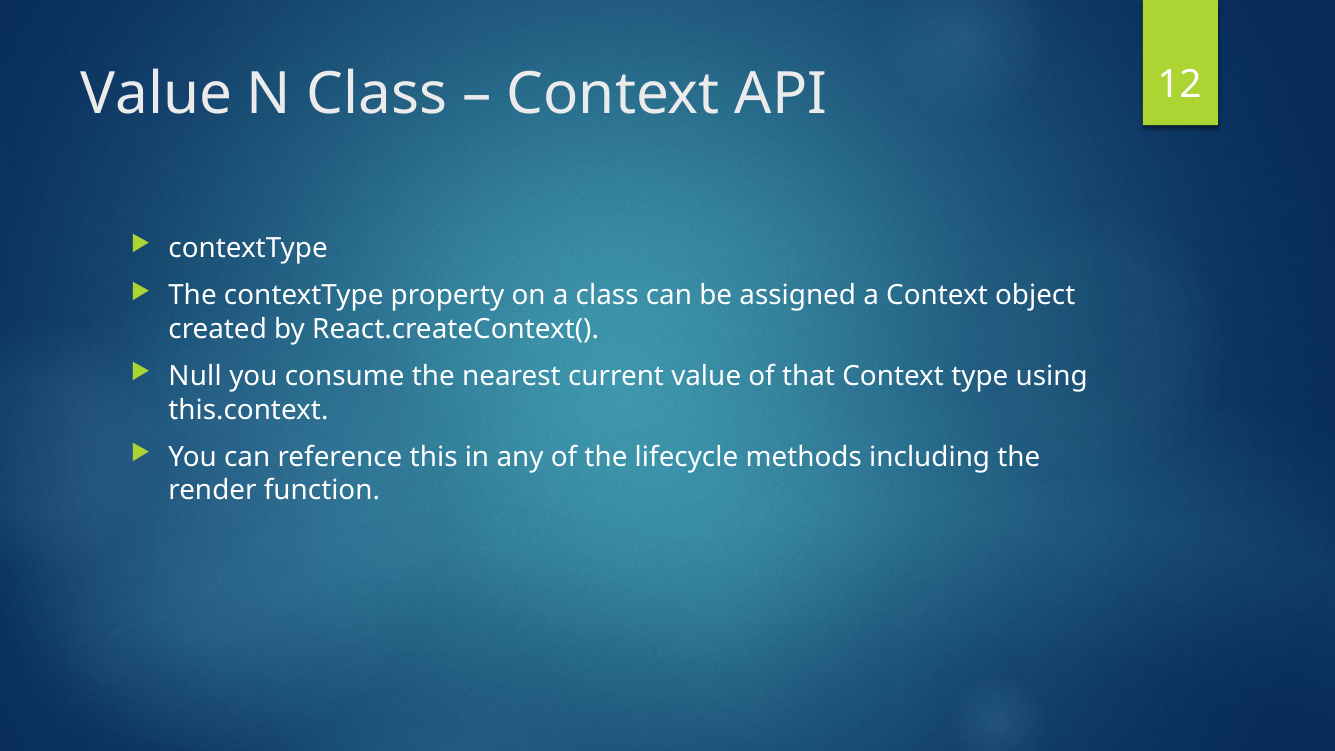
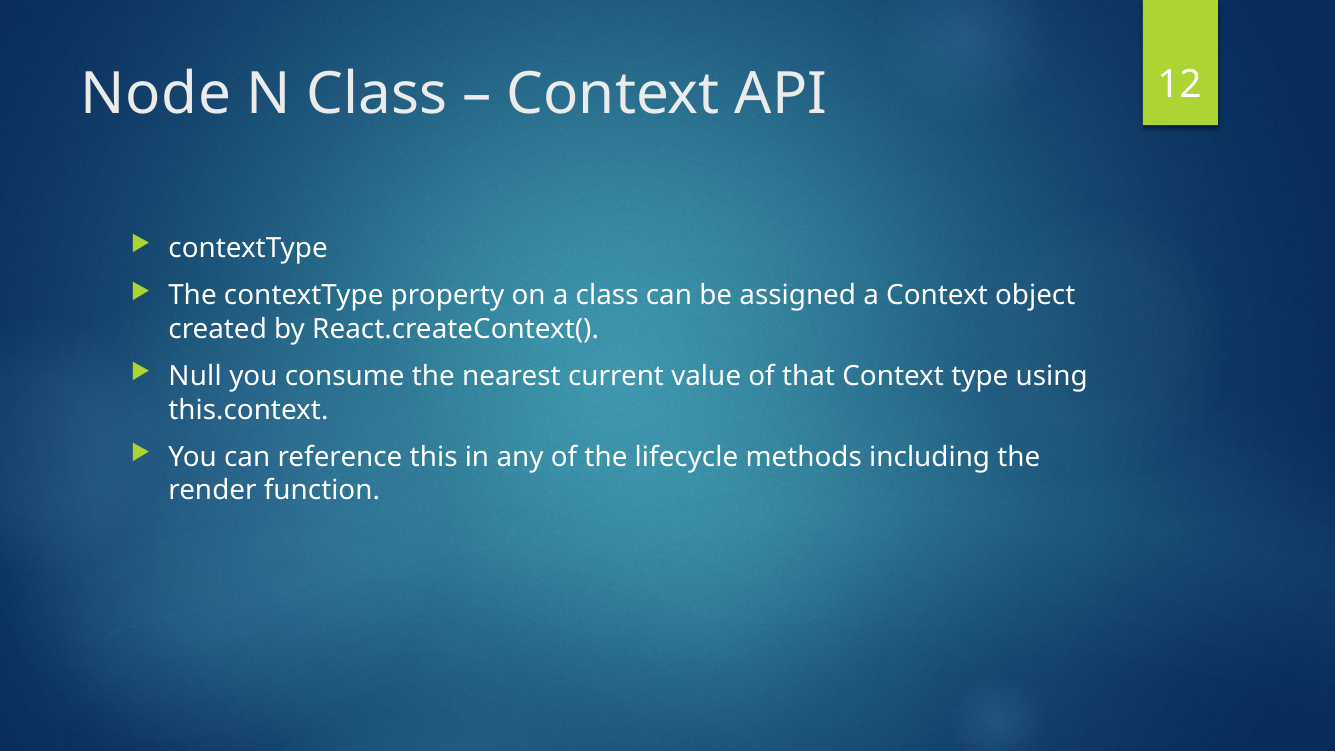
Value: Value -> Node (156, 94)
